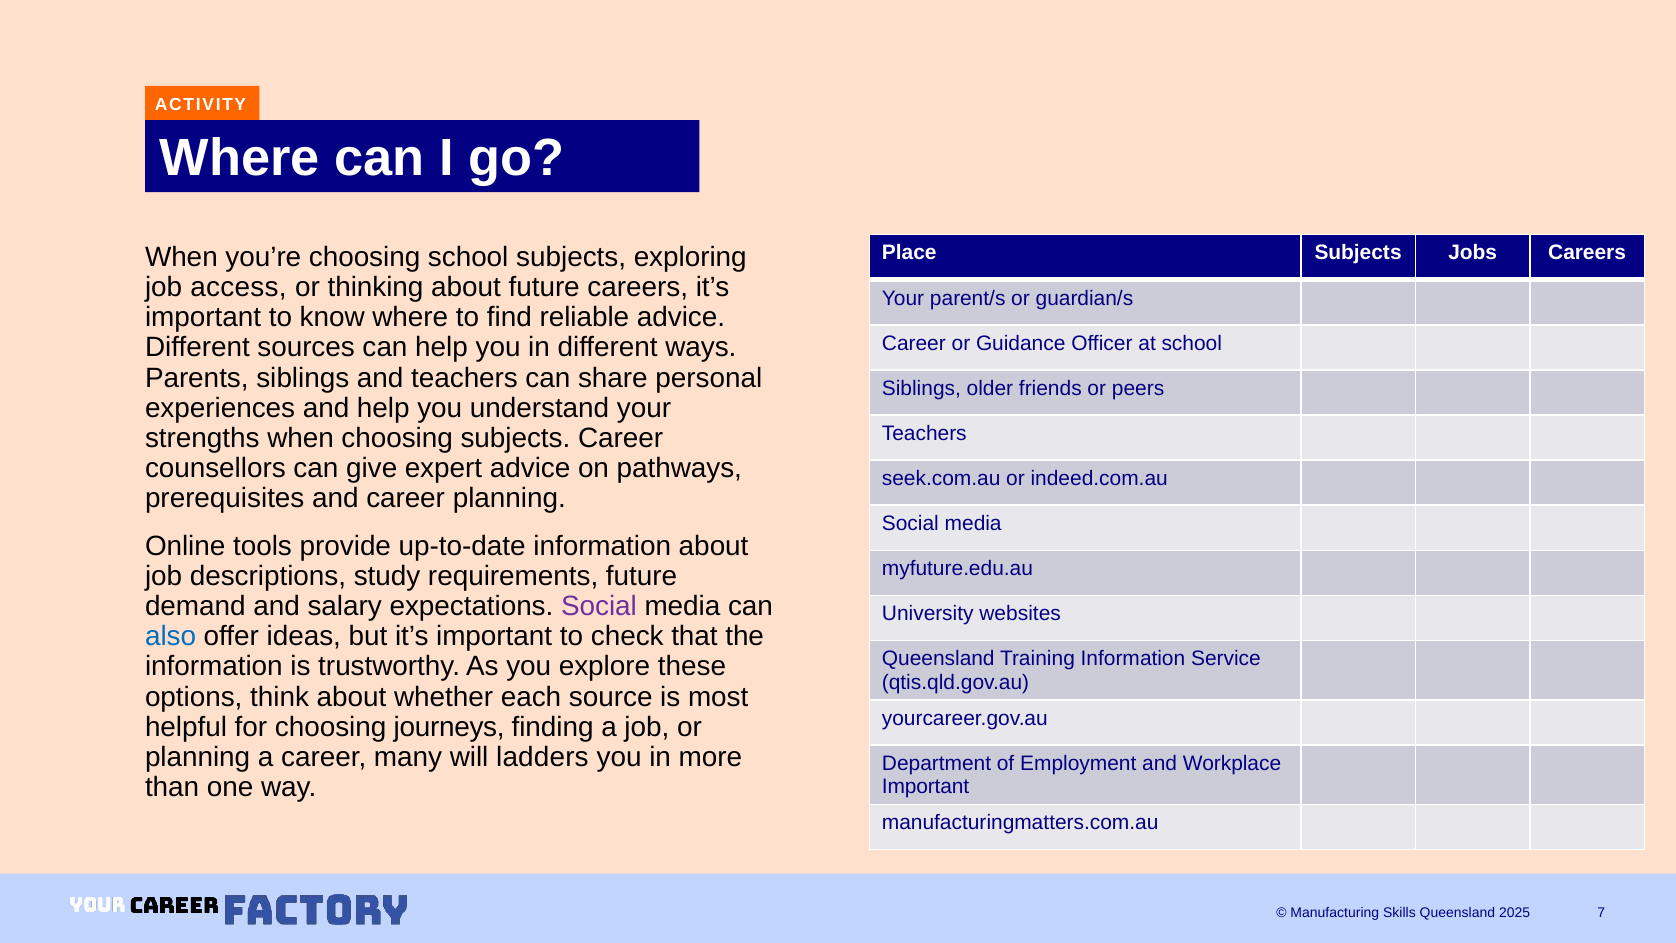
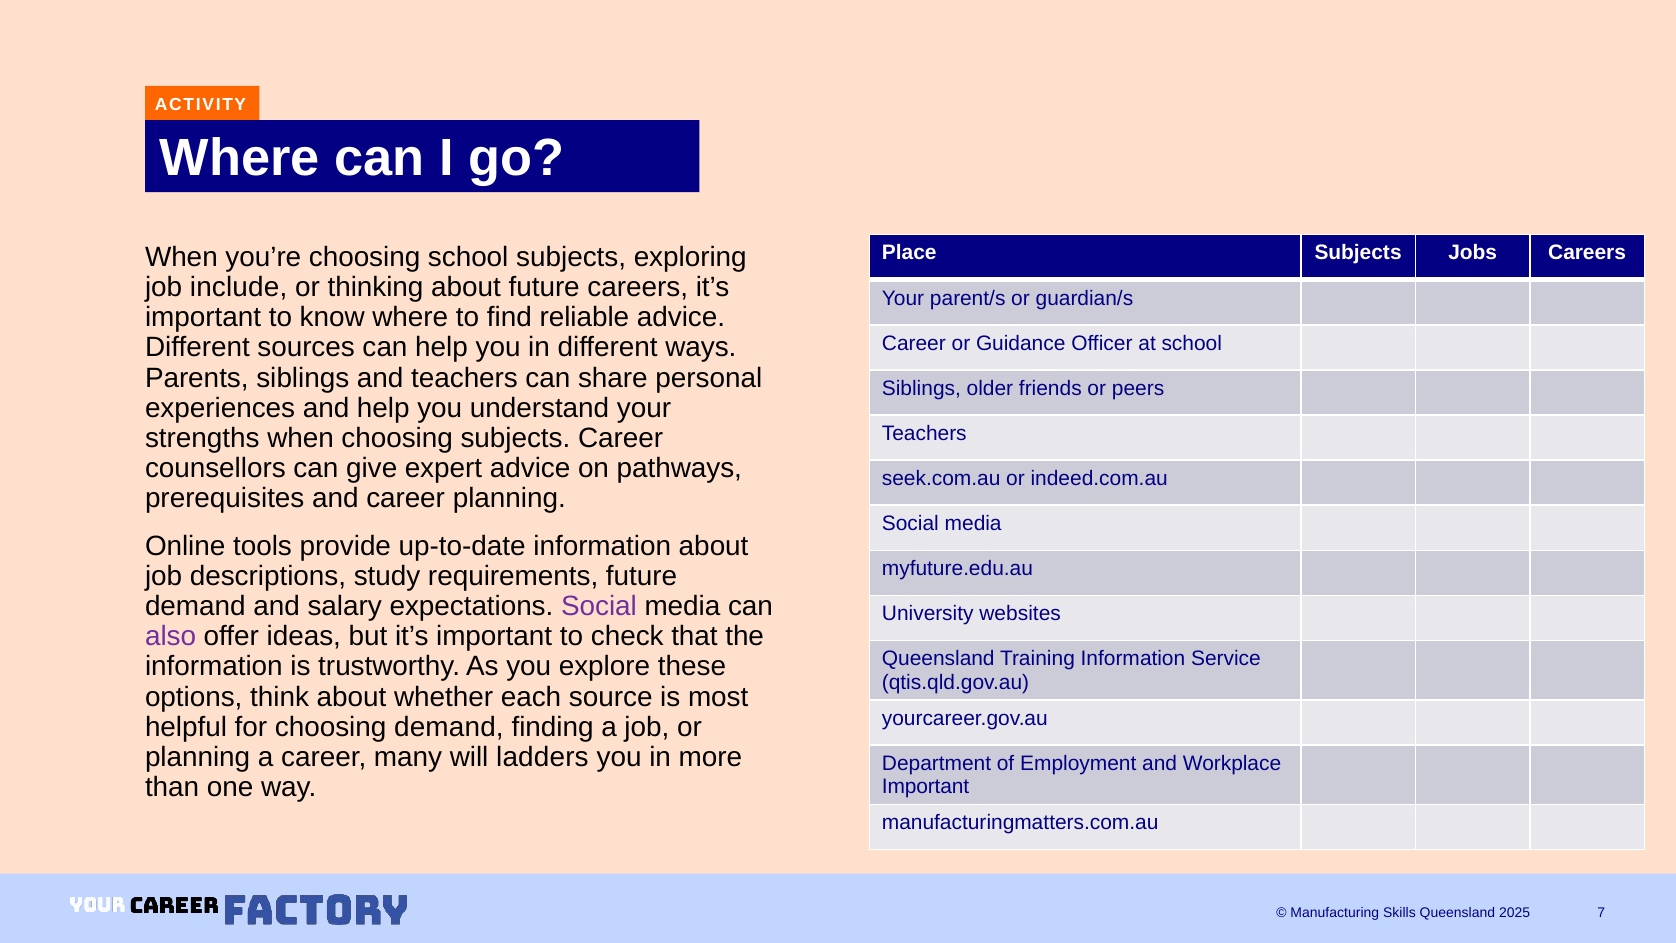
access: access -> include (239, 287)
also colour: blue -> purple (171, 636)
choosing journeys: journeys -> demand (449, 727)
